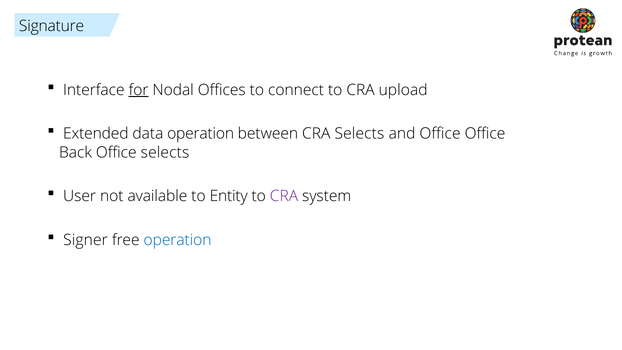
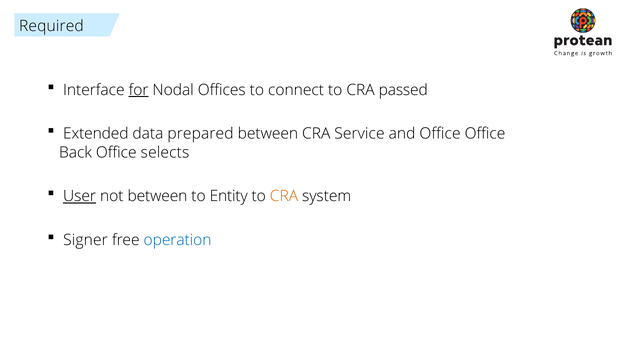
Signature: Signature -> Required (51, 26)
upload: upload -> passed (403, 90)
data operation: operation -> prepared (200, 134)
CRA Selects: Selects -> Service (359, 134)
User underline: none -> present (80, 196)
not available: available -> between (157, 196)
CRA colour: purple -> orange (284, 196)
